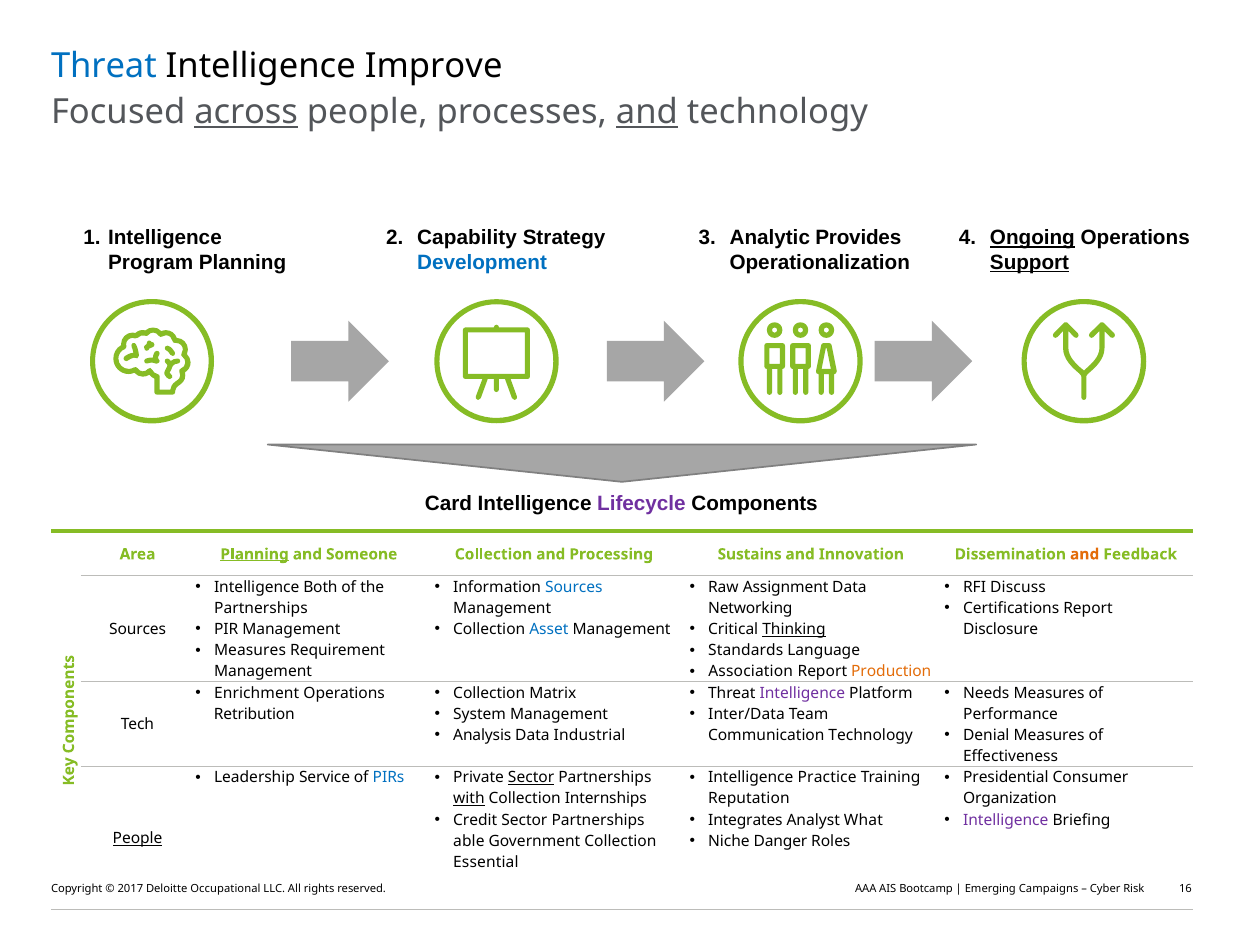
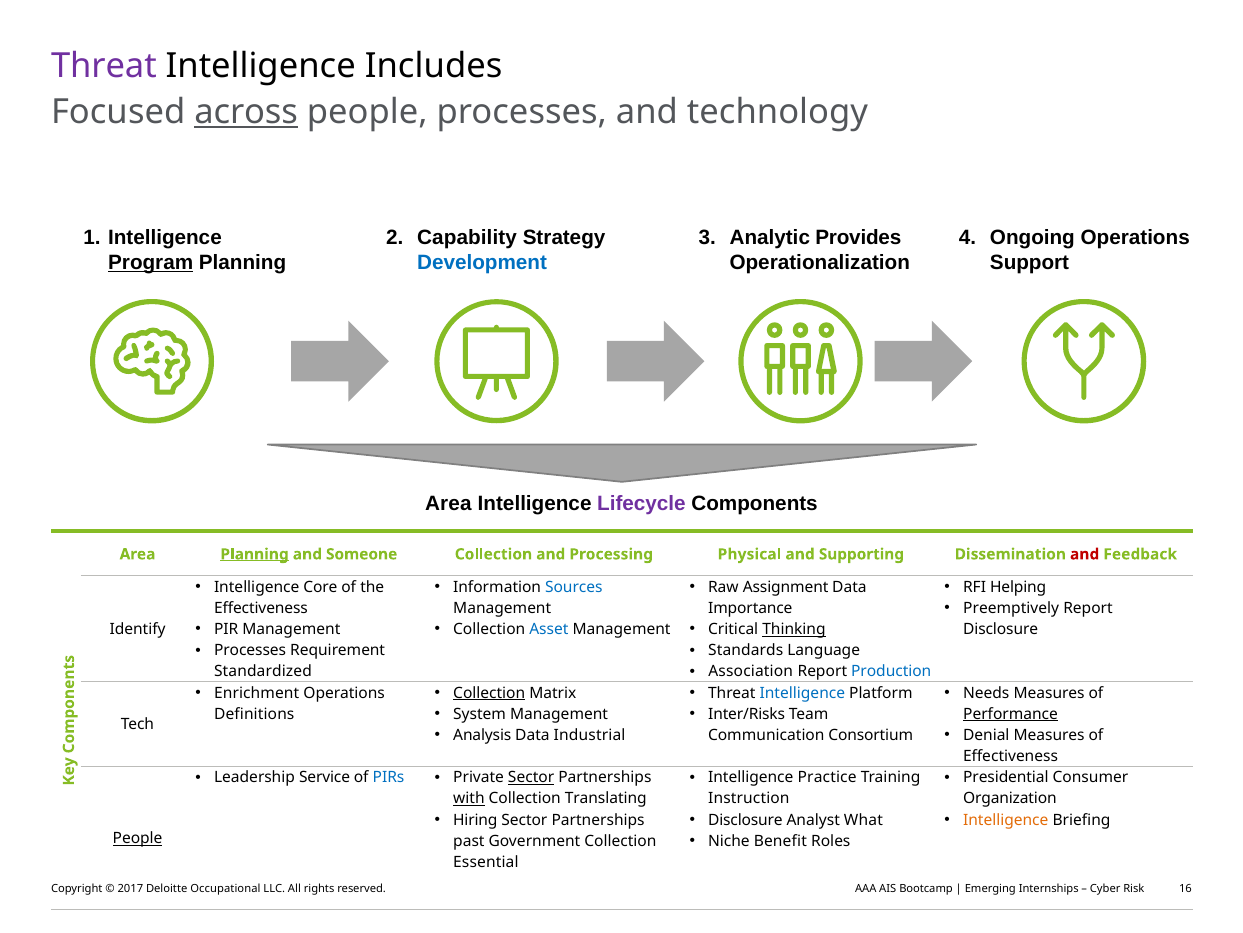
Threat colour: blue -> purple (104, 66)
Improve: Improve -> Includes (434, 66)
and underline: present -> none (647, 112)
Ongoing underline: present -> none (1032, 238)
Program underline: none -> present (151, 263)
Support underline: present -> none (1030, 263)
Card: Card -> Area (448, 503)
Sustains: Sustains -> Physical (750, 554)
Innovation: Innovation -> Supporting (861, 554)
and colour: orange -> red (1085, 554)
Both: Both -> Core (320, 587)
Discuss: Discuss -> Helping (1018, 587)
Certifications: Certifications -> Preemptively (1011, 608)
Partnerships: Partnerships -> Effectiveness (261, 608)
Networking: Networking -> Importance (750, 608)
Sources: Sources -> Identify (138, 629)
Measures: Measures -> Processes (250, 650)
Production colour: orange -> blue (891, 671)
Management: Management -> Standardized (263, 671)
Collection underline: none -> present (489, 692)
Intelligence colour: purple -> blue (802, 692)
Inter/Data: Inter/Data -> Inter/Risks (747, 714)
Retribution: Retribution -> Definitions (254, 714)
Performance underline: none -> present (1011, 714)
Communication Technology: Technology -> Consortium (871, 735)
Internships: Internships -> Translating (606, 798)
Reputation: Reputation -> Instruction (749, 798)
Credit: Credit -> Hiring (475, 819)
Integrates: Integrates -> Disclosure (745, 819)
Intelligence colour: purple -> orange (1006, 819)
Danger: Danger -> Benefit (780, 840)
able: able -> past (469, 840)
Campaigns: Campaigns -> Internships (1049, 888)
